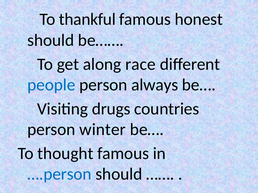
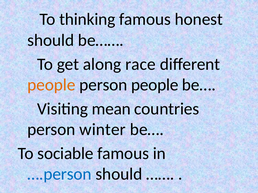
thankful: thankful -> thinking (87, 19)
people colour: blue -> orange (51, 85)
person always: always -> people (155, 85)
drugs: drugs -> mean (111, 109)
thought: thought -> sociable (65, 154)
